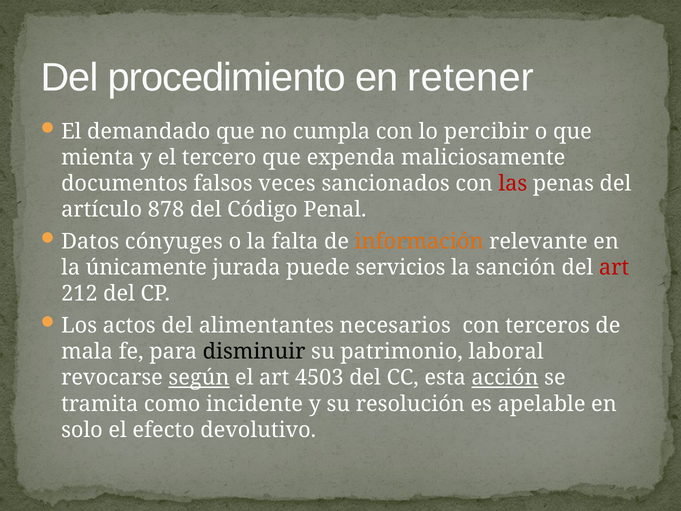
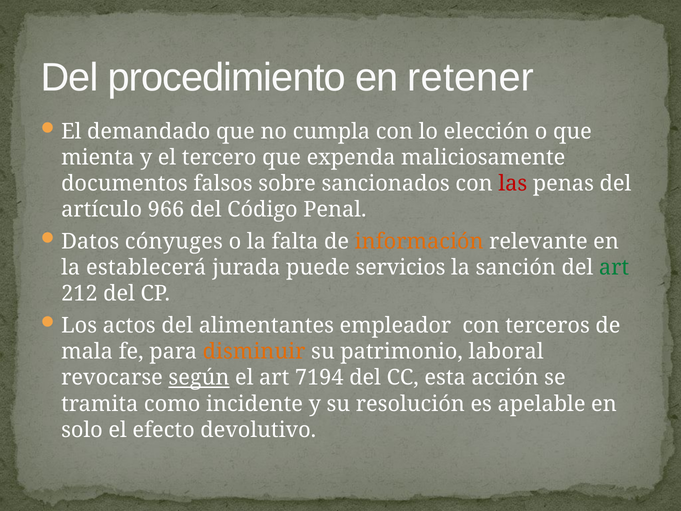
percibir: percibir -> elección (486, 131)
veces: veces -> sobre (287, 184)
878: 878 -> 966 (166, 210)
únicamente: únicamente -> establecerá (146, 268)
art colour: red -> green (614, 268)
necesarios: necesarios -> empleador (395, 325)
disminuir colour: black -> orange (254, 351)
4503: 4503 -> 7194 (319, 378)
acción underline: present -> none (505, 378)
